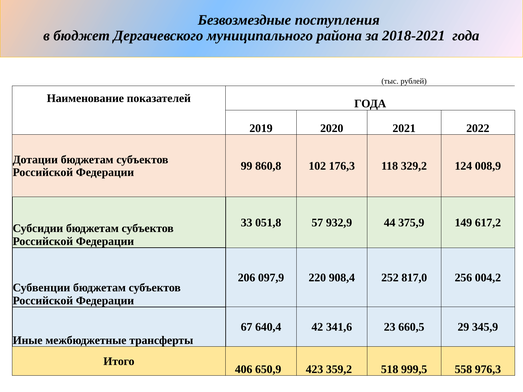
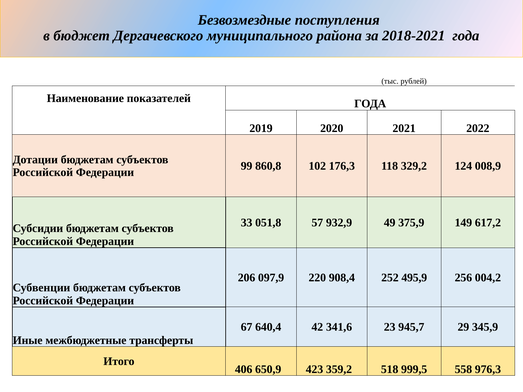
44: 44 -> 49 (390, 223)
817,0: 817,0 -> 495,9 (414, 278)
660,5: 660,5 -> 945,7 (411, 327)
